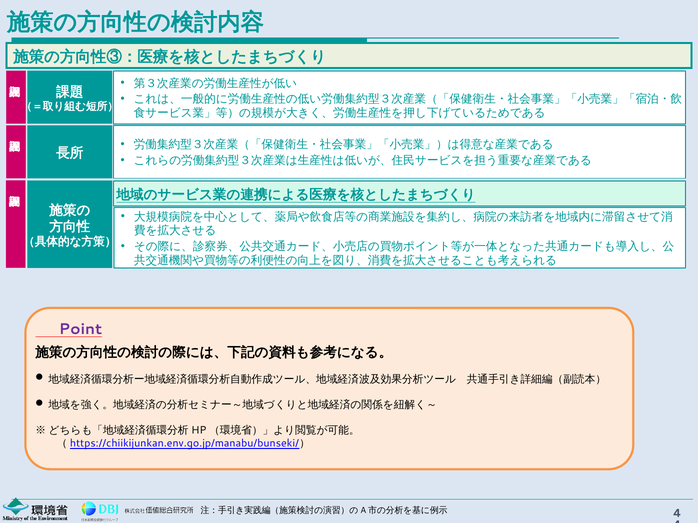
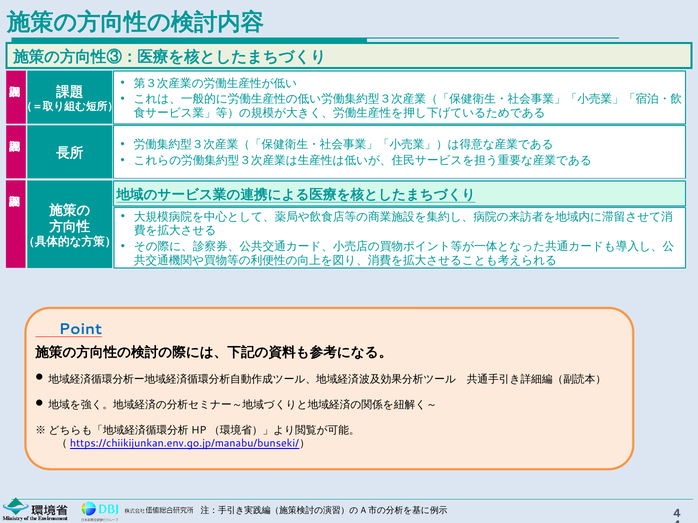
Point colour: purple -> blue (81, 329)
